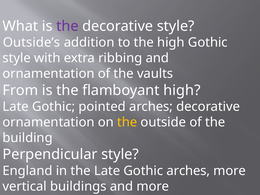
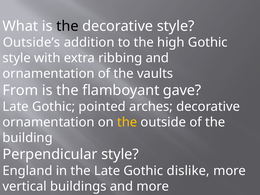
the colour: purple -> black (67, 26)
flamboyant high: high -> gave (182, 90)
Gothic arches: arches -> dislike (188, 171)
